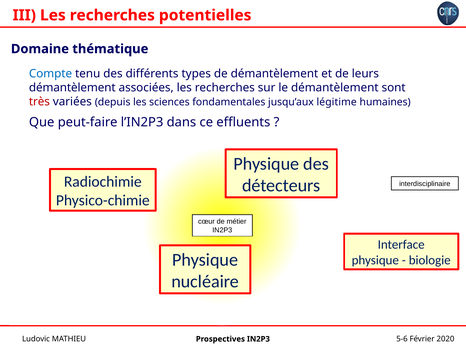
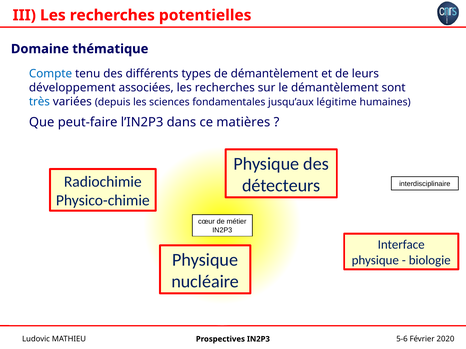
démantèlement: démantèlement -> développement (72, 88)
très colour: red -> blue (39, 102)
effluents: effluents -> matières (243, 122)
